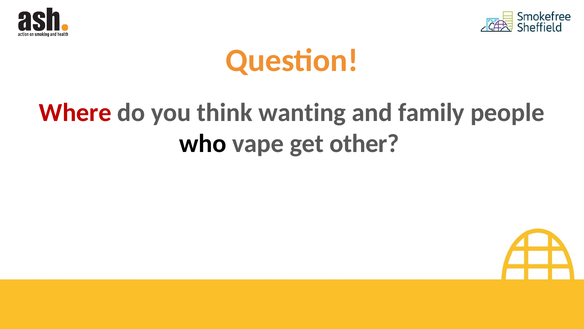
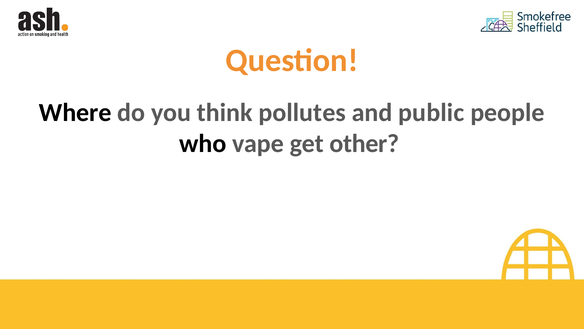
Where colour: red -> black (75, 112)
wanting: wanting -> pollutes (302, 112)
family: family -> public (431, 112)
